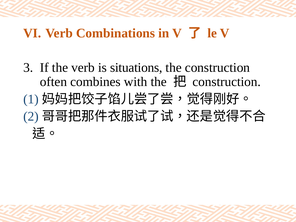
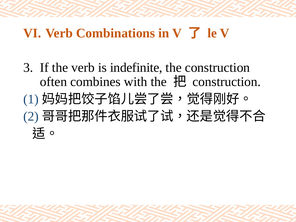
situations: situations -> indefinite (136, 68)
